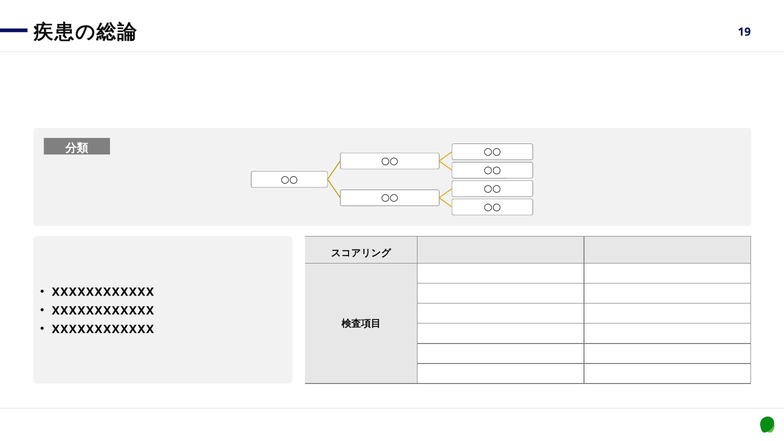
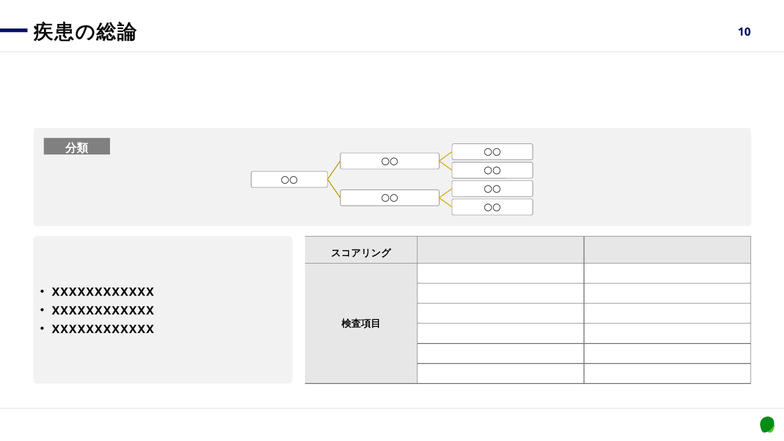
19: 19 -> 10 (744, 32)
